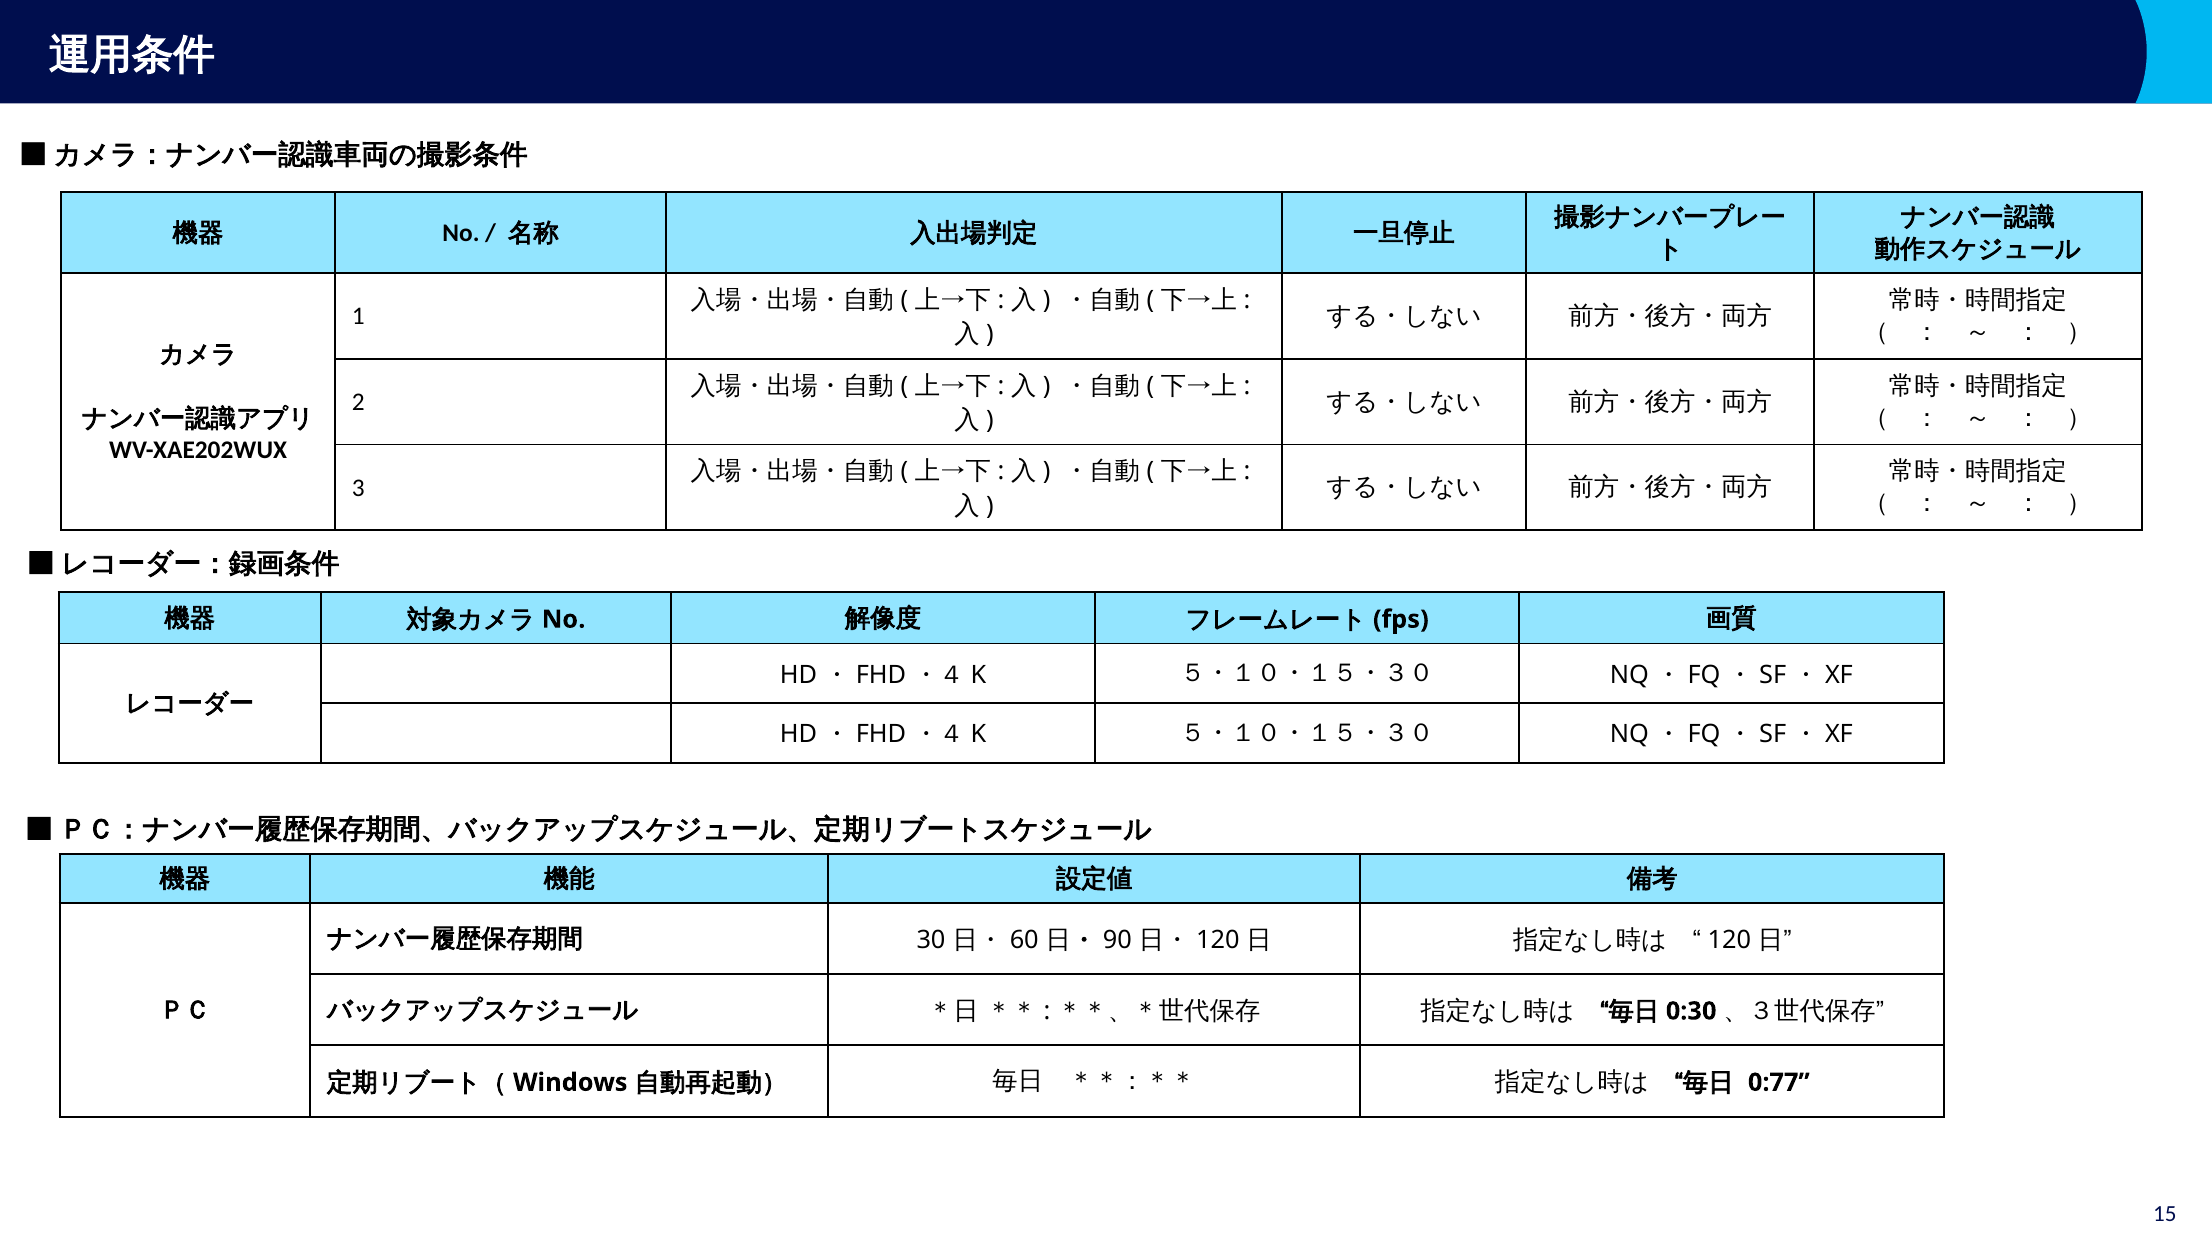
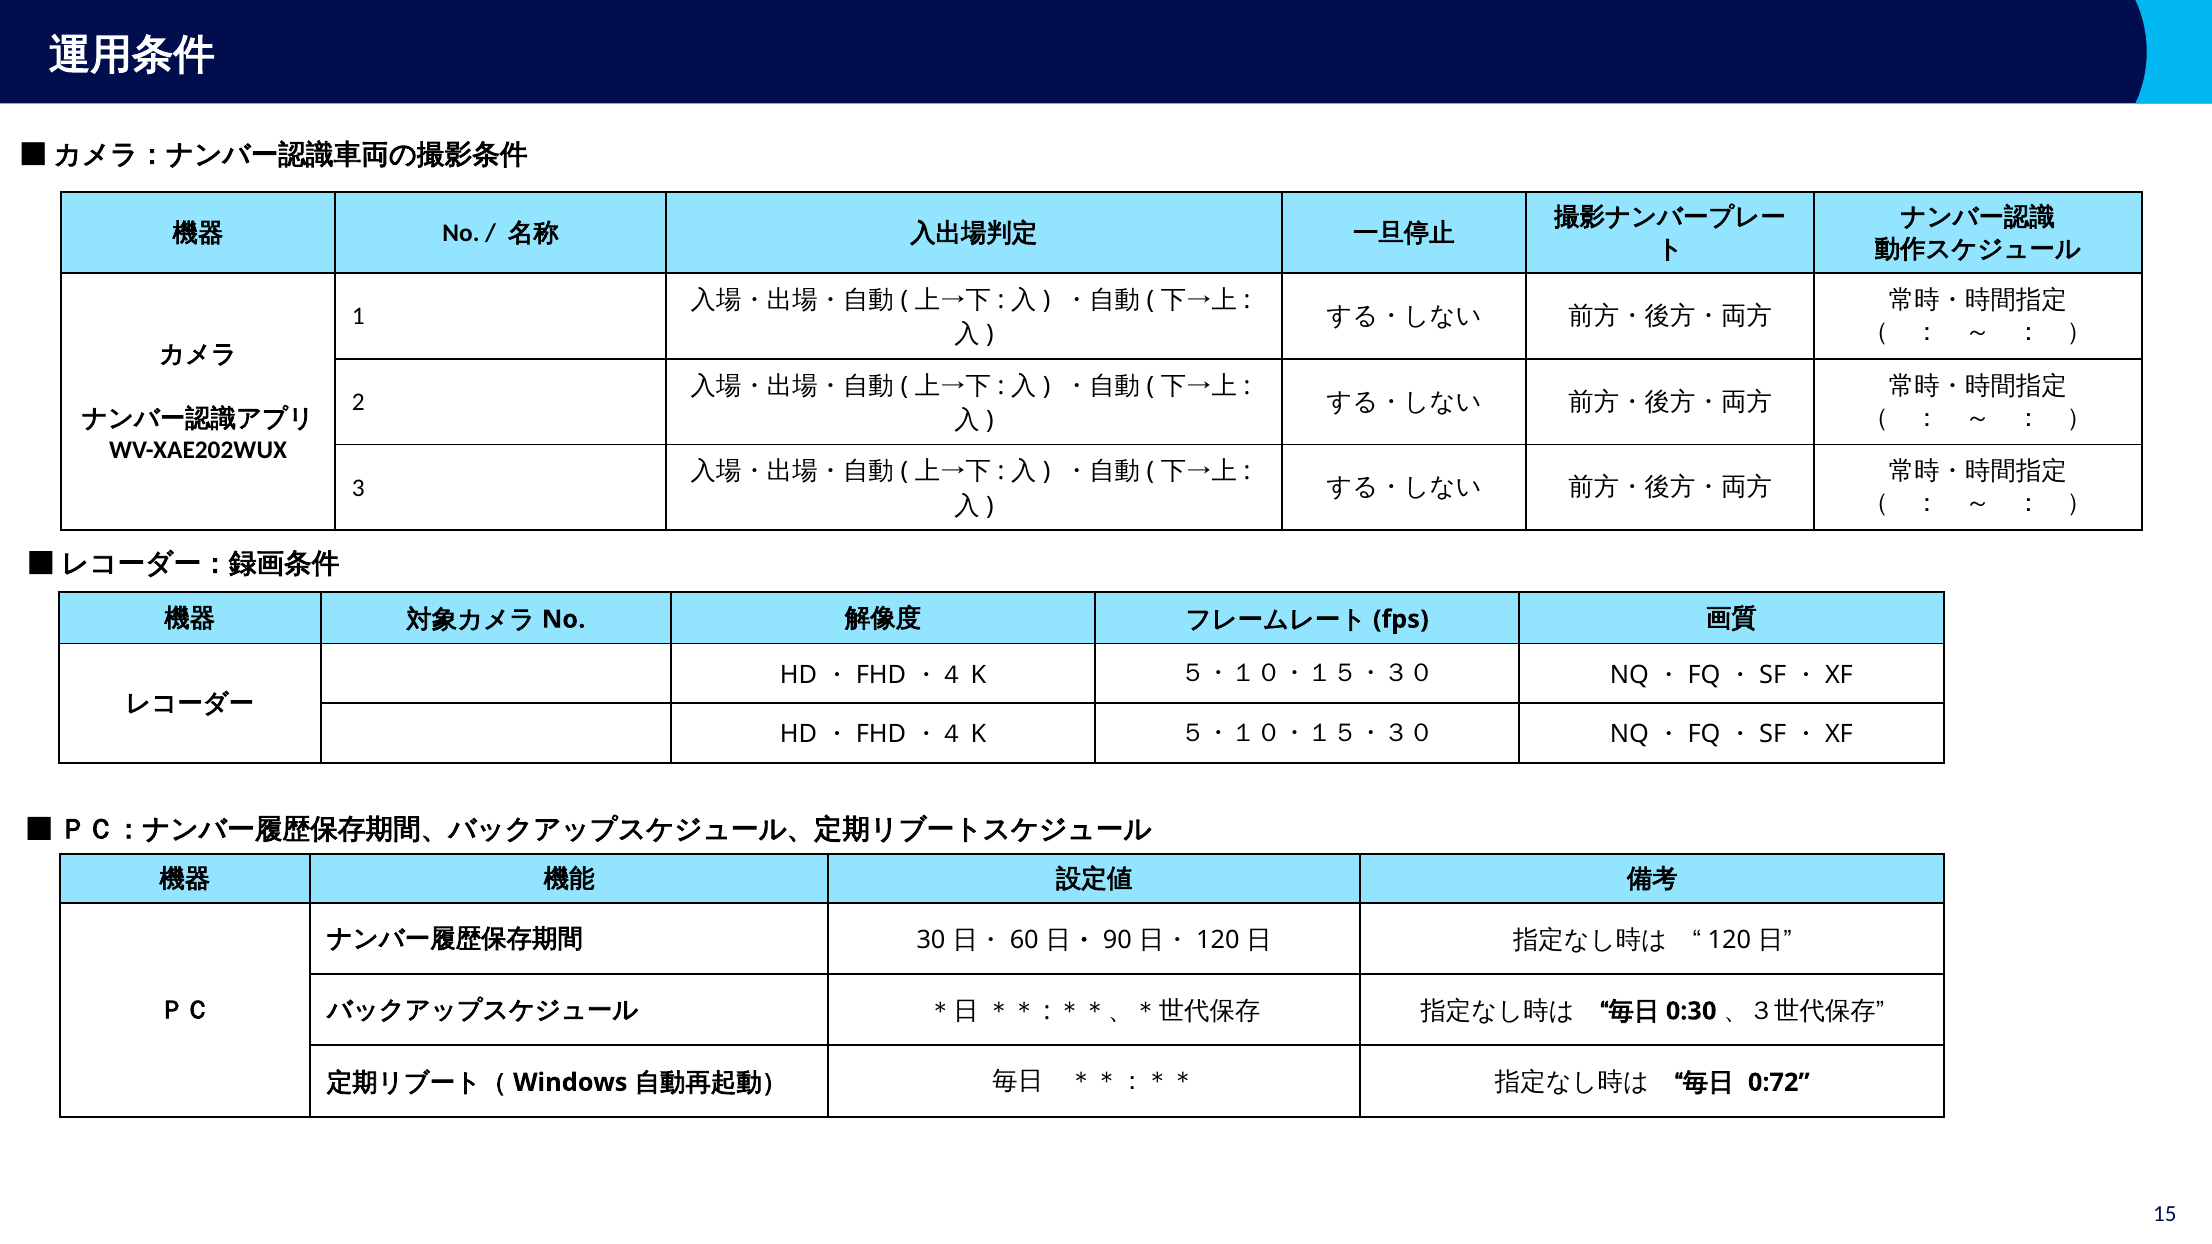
0:77: 0:77 -> 0:72 (1779, 1083)
